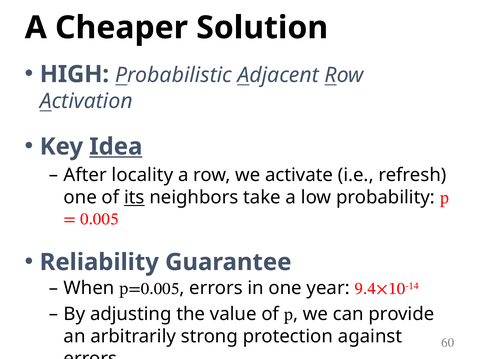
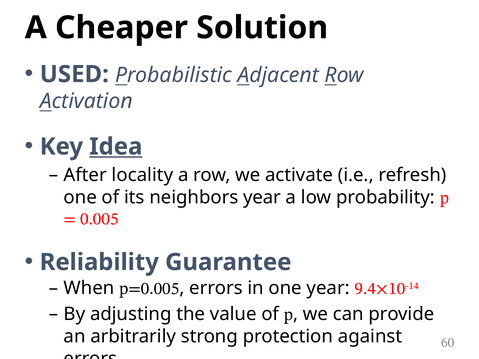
HIGH: HIGH -> USED (74, 74)
its underline: present -> none (134, 198)
neighbors take: take -> year (262, 198)
